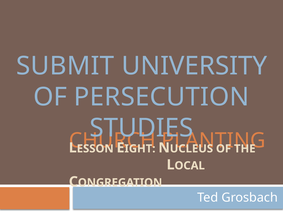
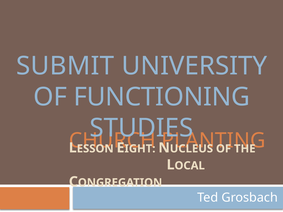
PERSECUTION: PERSECUTION -> FUNCTIONING (162, 97)
